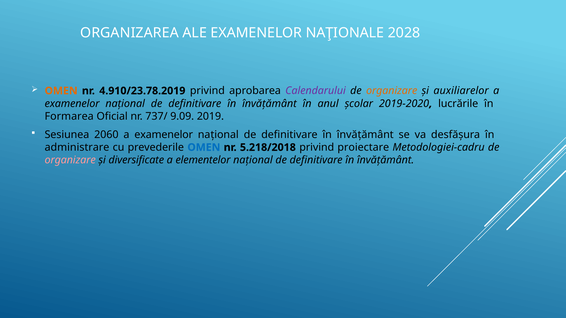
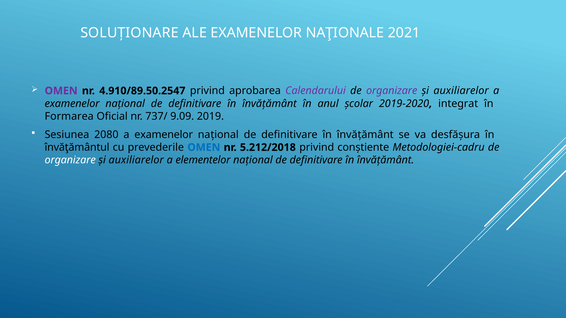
ORGANIZAREA: ORGANIZAREA -> SOLUȚIONARE (130, 33)
2028: 2028 -> 2021 (404, 33)
OMEN colour: orange -> purple (61, 91)
4.910/23.78.2019: 4.910/23.78.2019 -> 4.910/89.50.2547 (142, 91)
organizare colour: orange -> purple (392, 91)
lucrările: lucrările -> integrat (458, 104)
2060: 2060 -> 2080 (106, 135)
administrare: administrare -> învăţământul (77, 148)
5.218/2018: 5.218/2018 -> 5.212/2018 (268, 148)
proiectare: proiectare -> conștiente (363, 148)
organizare colour: pink -> white (70, 160)
diversificate: diversificate -> auxiliarelor (136, 160)
